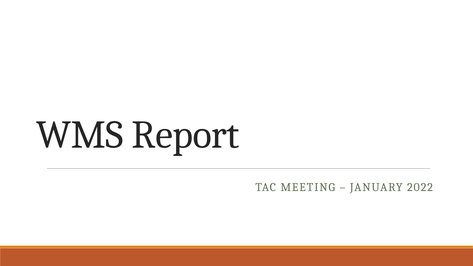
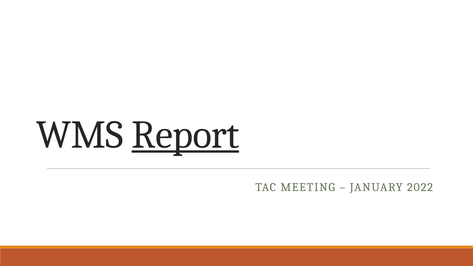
Report underline: none -> present (186, 135)
